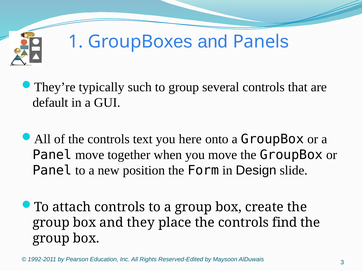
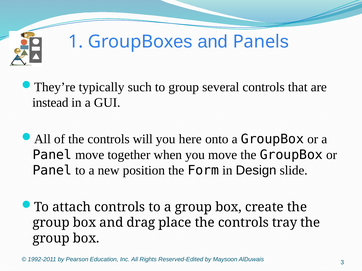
default: default -> instead (50, 103)
text: text -> will (143, 139)
they: they -> drag (141, 223)
find: find -> tray (285, 223)
